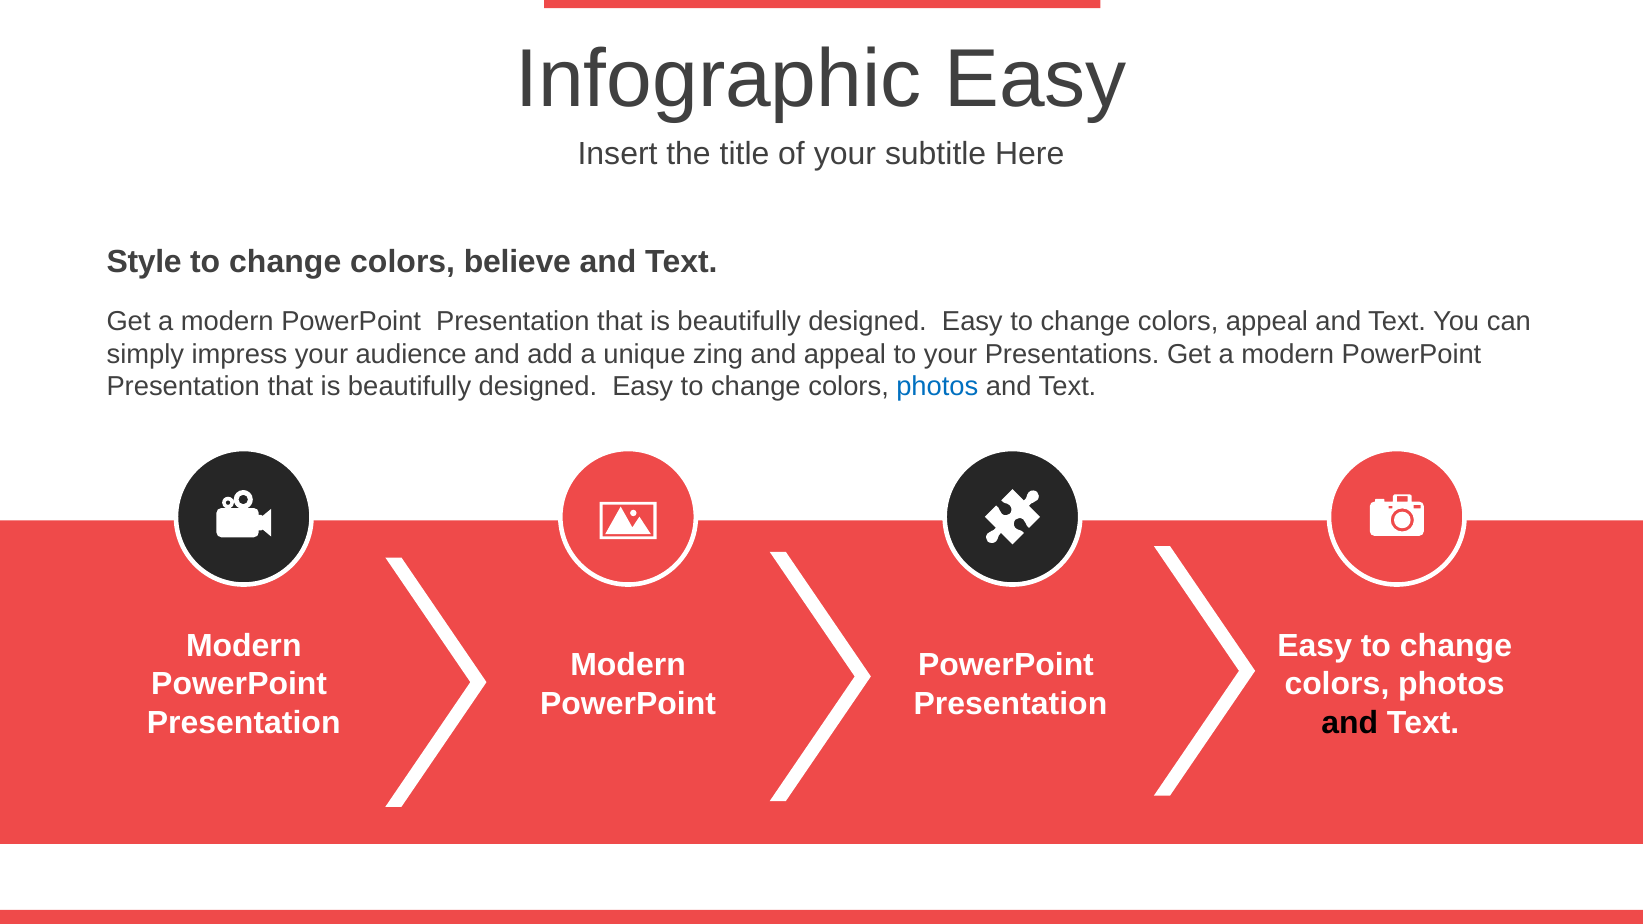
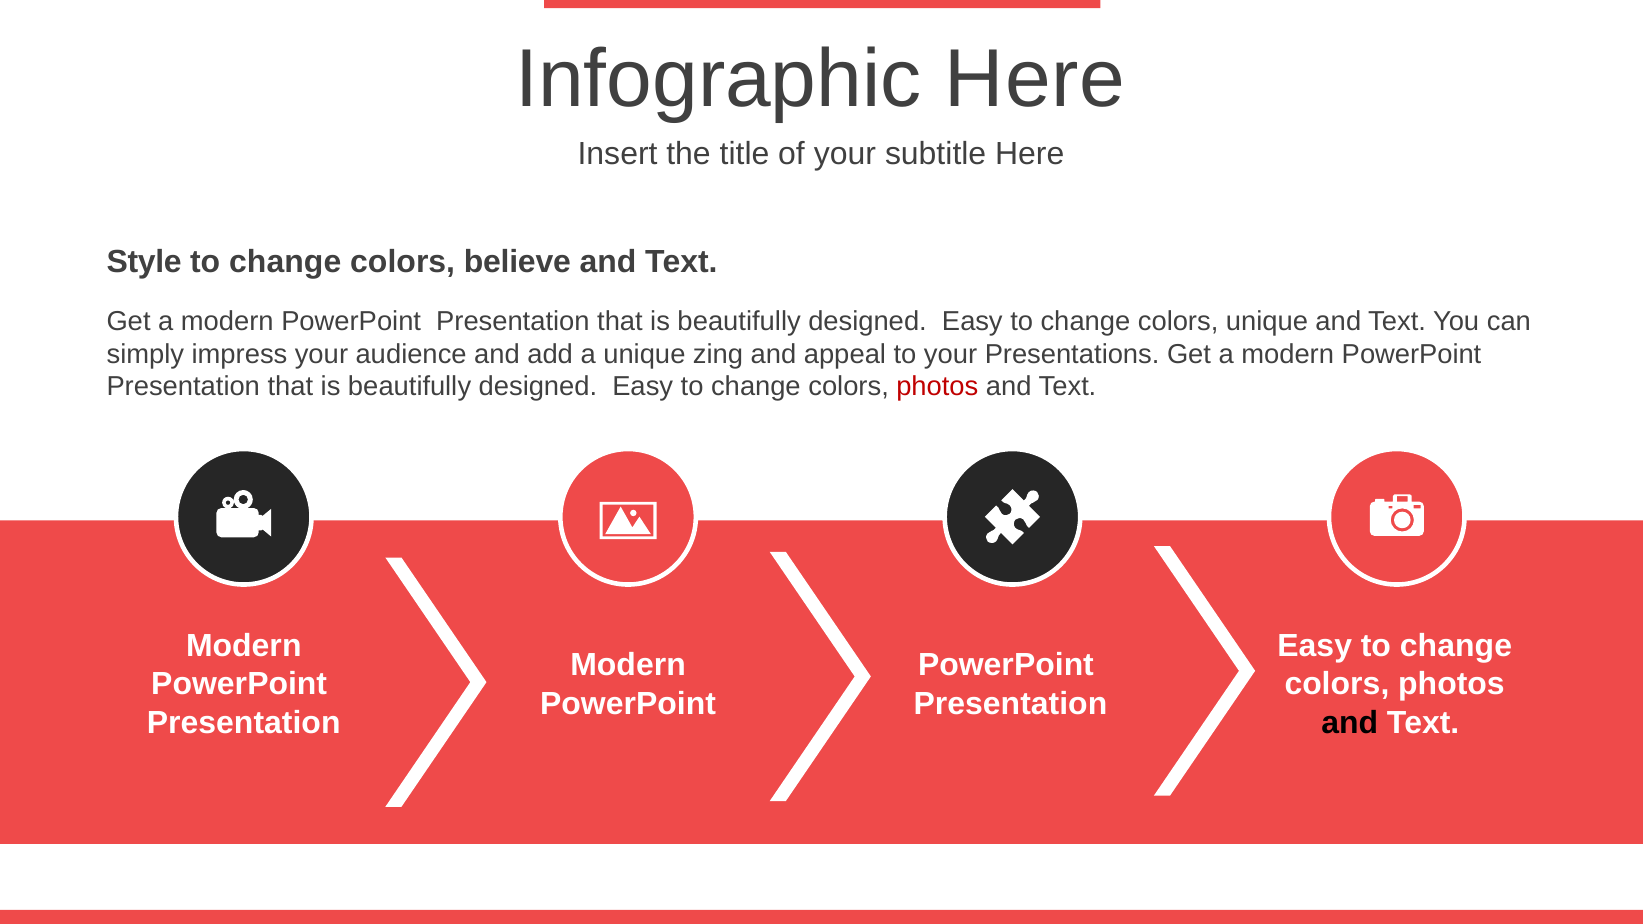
Infographic Easy: Easy -> Here (1035, 80)
colors appeal: appeal -> unique (1267, 321)
photos colour: blue -> red (937, 387)
